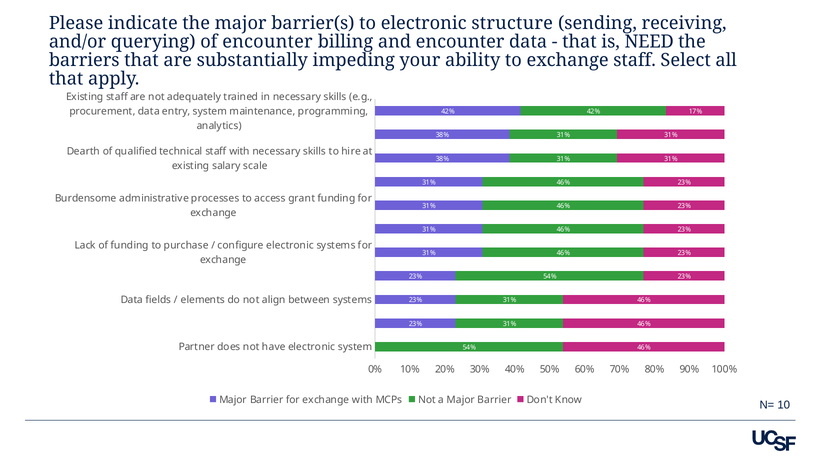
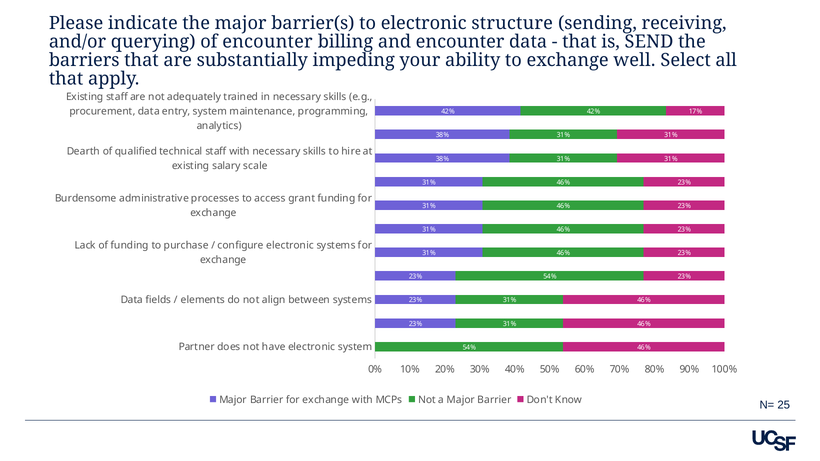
NEED: NEED -> SEND (649, 42)
exchange staff: staff -> well (634, 60)
10: 10 -> 25 (784, 405)
